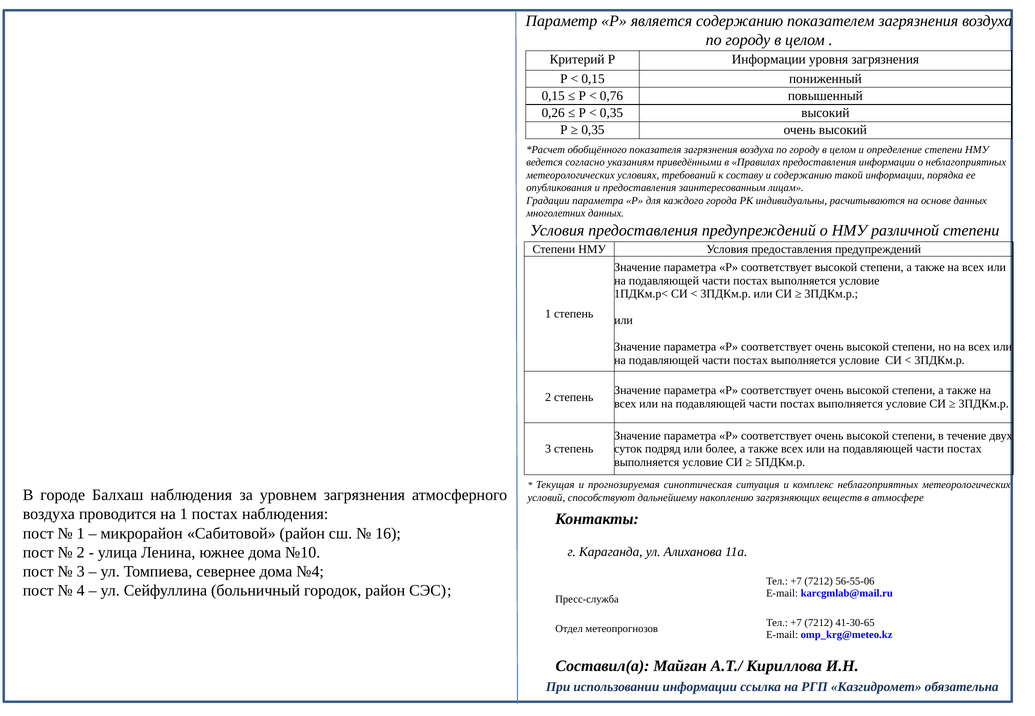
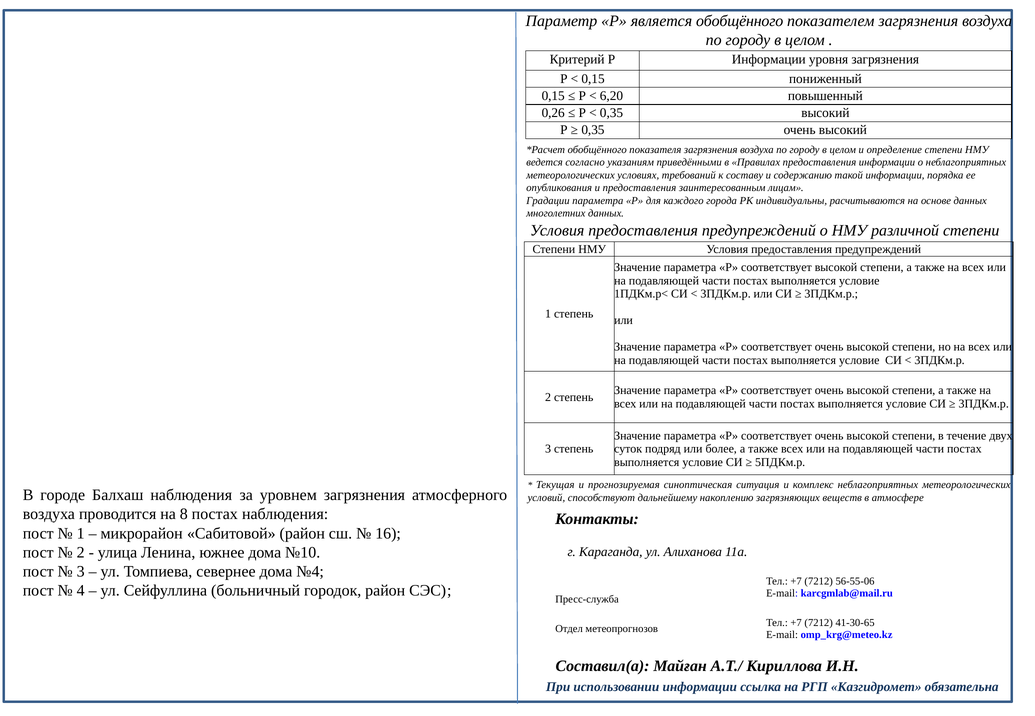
является содержанию: содержанию -> обобщённого (740, 21)
0,76: 0,76 -> 6,20 (611, 96)
на 1: 1 -> 8 (184, 515)
